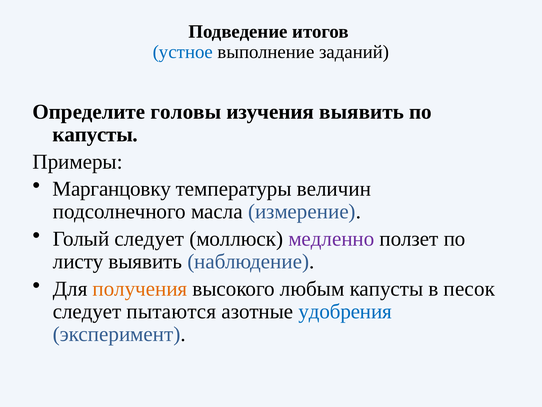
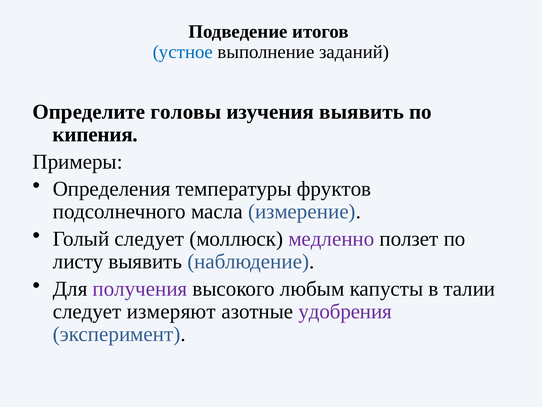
капусты: капусты -> кипения (95, 134)
Марганцовку: Марганцовку -> Определения (112, 189)
величин: величин -> фруктов (334, 189)
получения colour: orange -> purple (140, 288)
песок: песок -> талии (469, 288)
пытаются: пытаются -> измеряют (171, 311)
удобрения colour: blue -> purple (345, 311)
